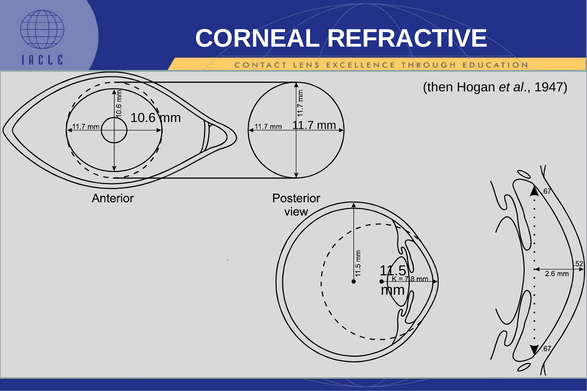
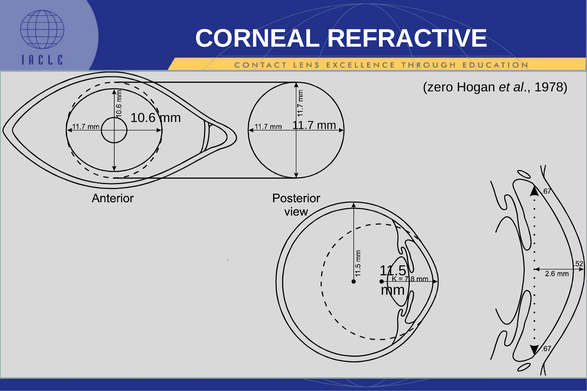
then: then -> zero (438, 87)
1947: 1947 -> 1978 (551, 87)
